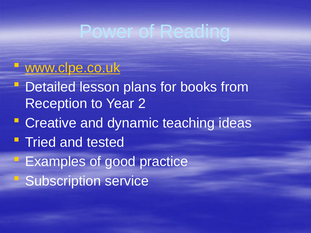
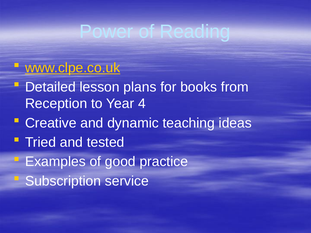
2: 2 -> 4 (142, 104)
